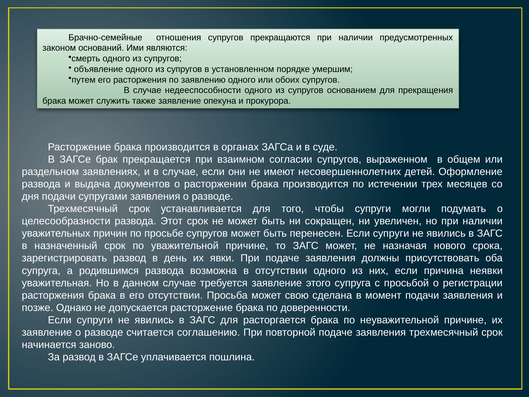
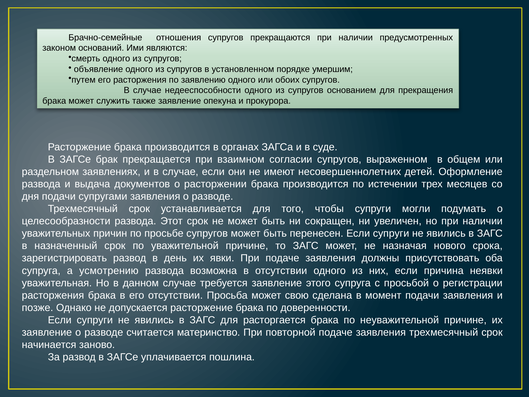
родившимся: родившимся -> усмотрению (109, 270)
соглашению: соглашению -> материнство (209, 332)
